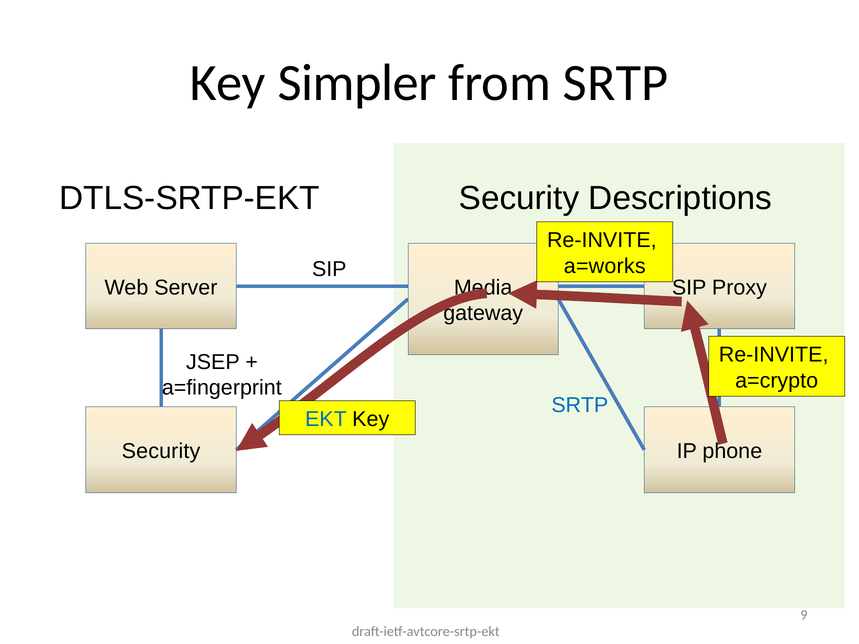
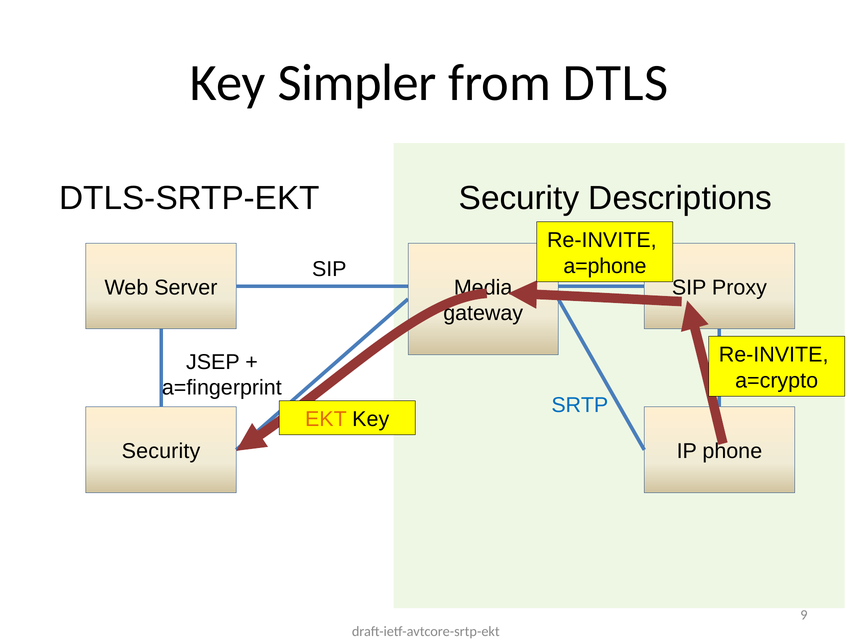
from SRTP: SRTP -> DTLS (616, 83)
a=works: a=works -> a=phone (605, 266)
EKT colour: blue -> orange (326, 419)
